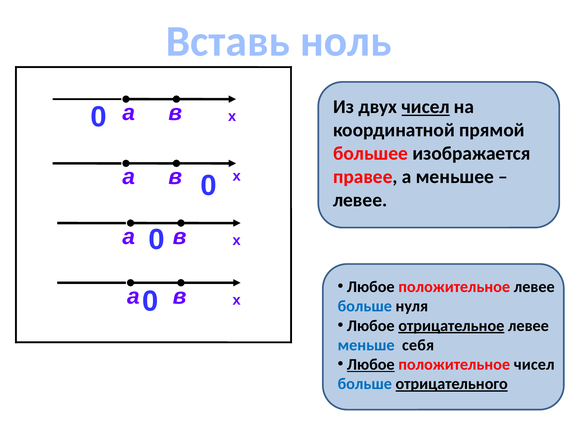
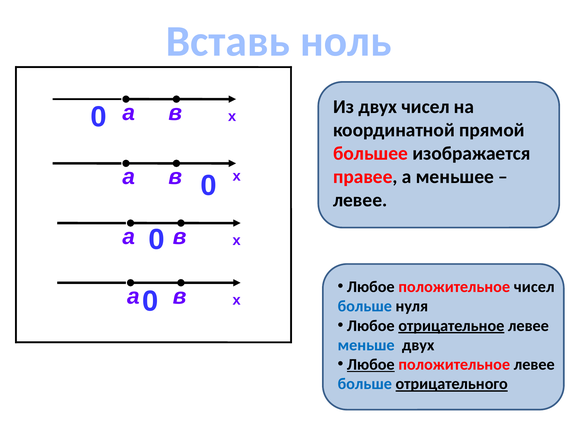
чисел underline: present -> none (426, 107)
положительное левее: левее -> чисел (534, 286)
меньше себя: себя -> двух (418, 345)
положительное чисел: чисел -> левее (534, 364)
